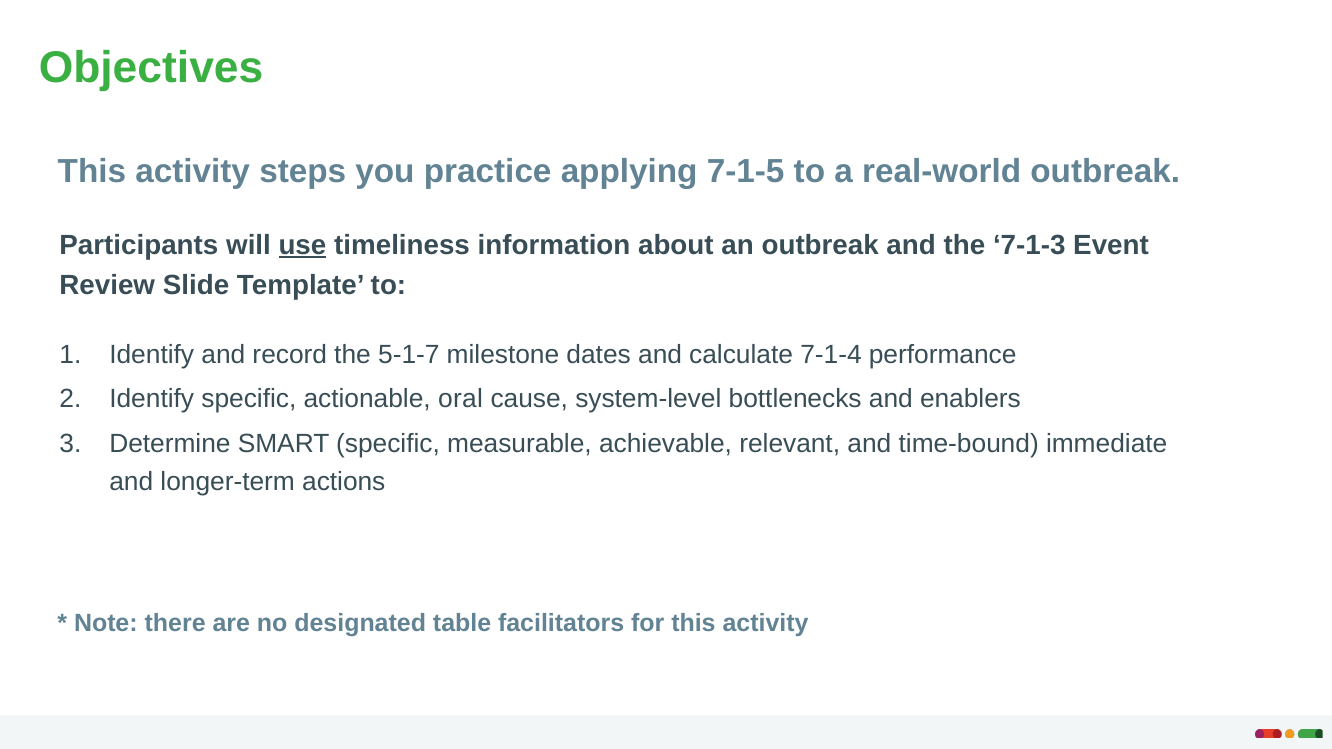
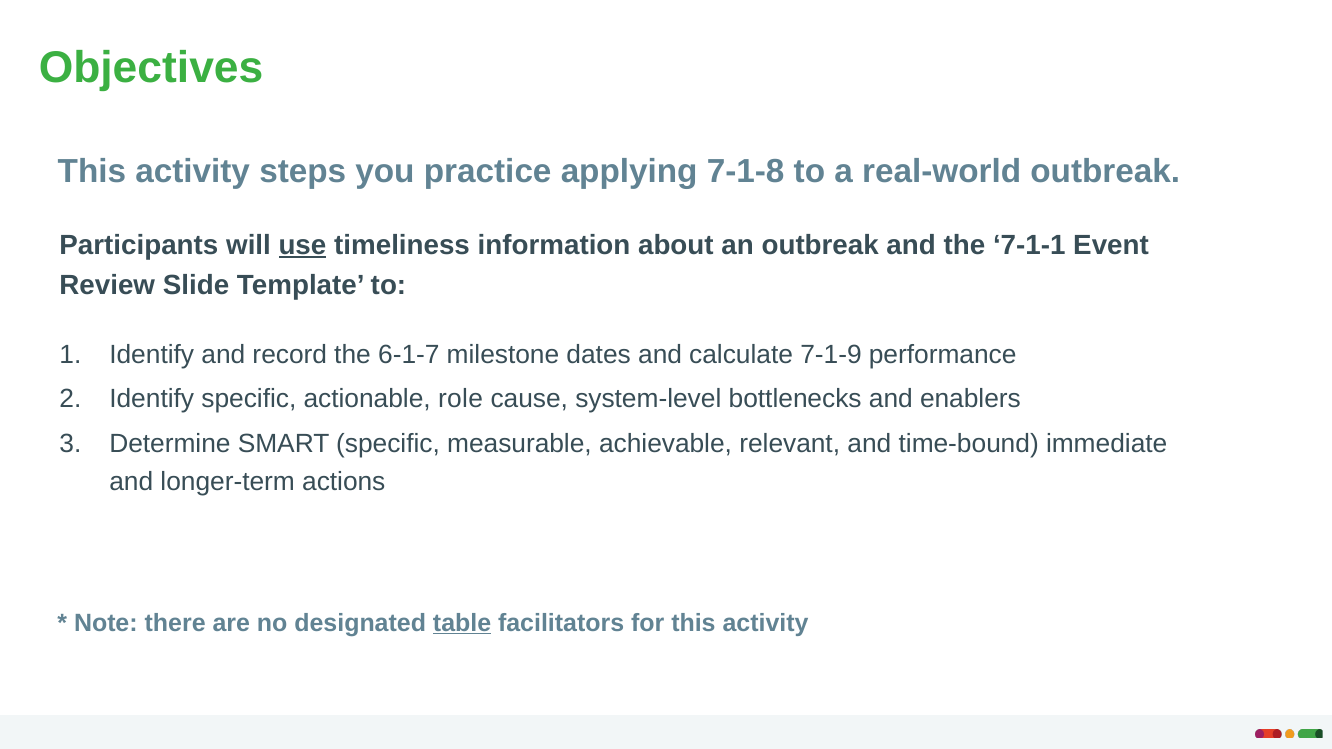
7-1-5: 7-1-5 -> 7-1-8 (746, 172)
7-1-3: 7-1-3 -> 7-1-1 (1029, 245)
5-1-7: 5-1-7 -> 6-1-7 (409, 355)
7-1-4: 7-1-4 -> 7-1-9 (831, 355)
oral: oral -> role (461, 399)
table underline: none -> present (462, 623)
